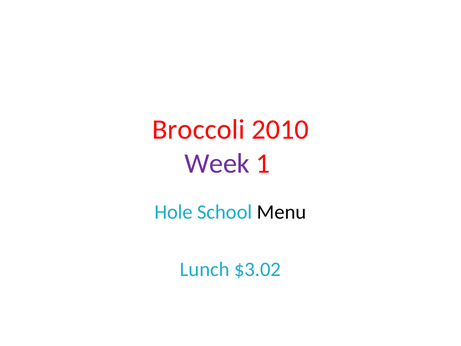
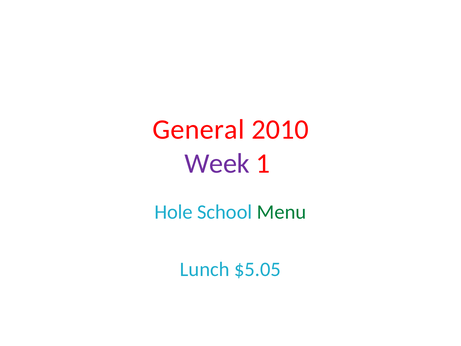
Broccoli: Broccoli -> General (199, 130)
Menu colour: black -> green (282, 212)
$3.02: $3.02 -> $5.05 (258, 269)
